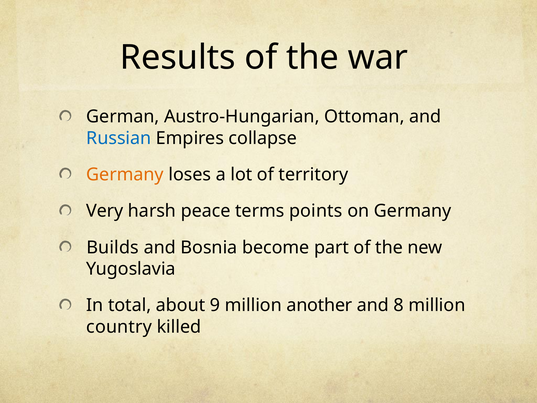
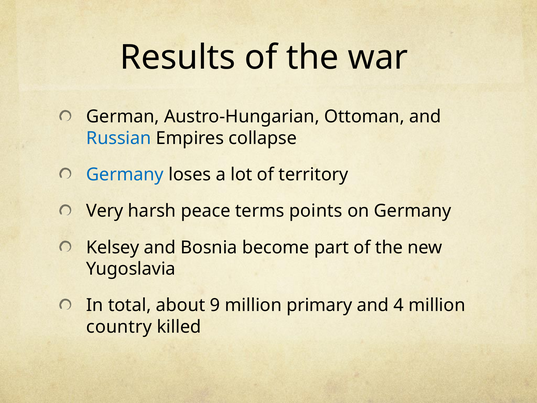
Germany colour: orange -> blue (125, 174)
Builds: Builds -> Kelsey (113, 247)
another: another -> primary (319, 305)
8: 8 -> 4 (399, 305)
